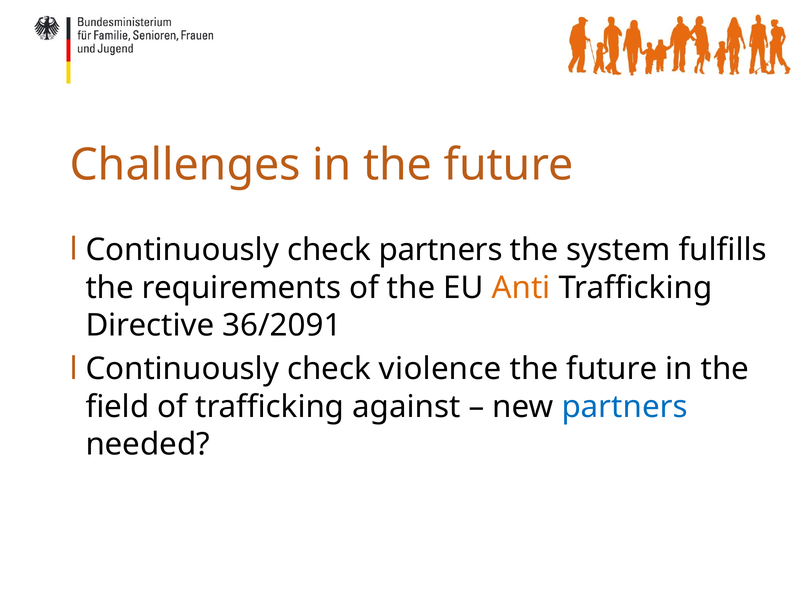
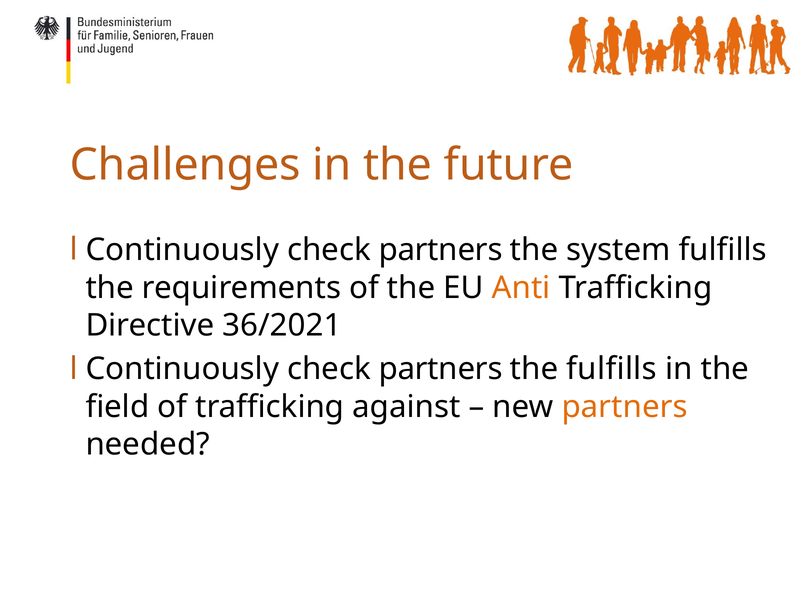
36/2091: 36/2091 -> 36/2021 (282, 326)
violence: violence -> partners (441, 369)
future: future -> fulfills (612, 369)
partners colour: blue -> orange (625, 407)
